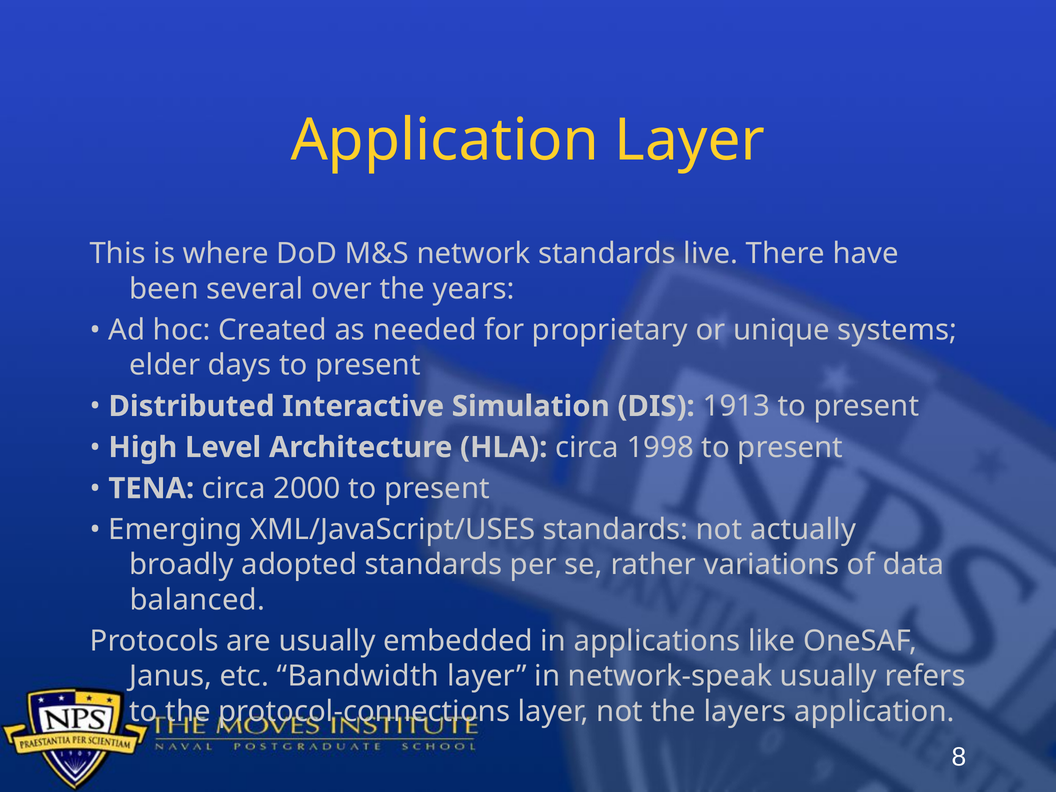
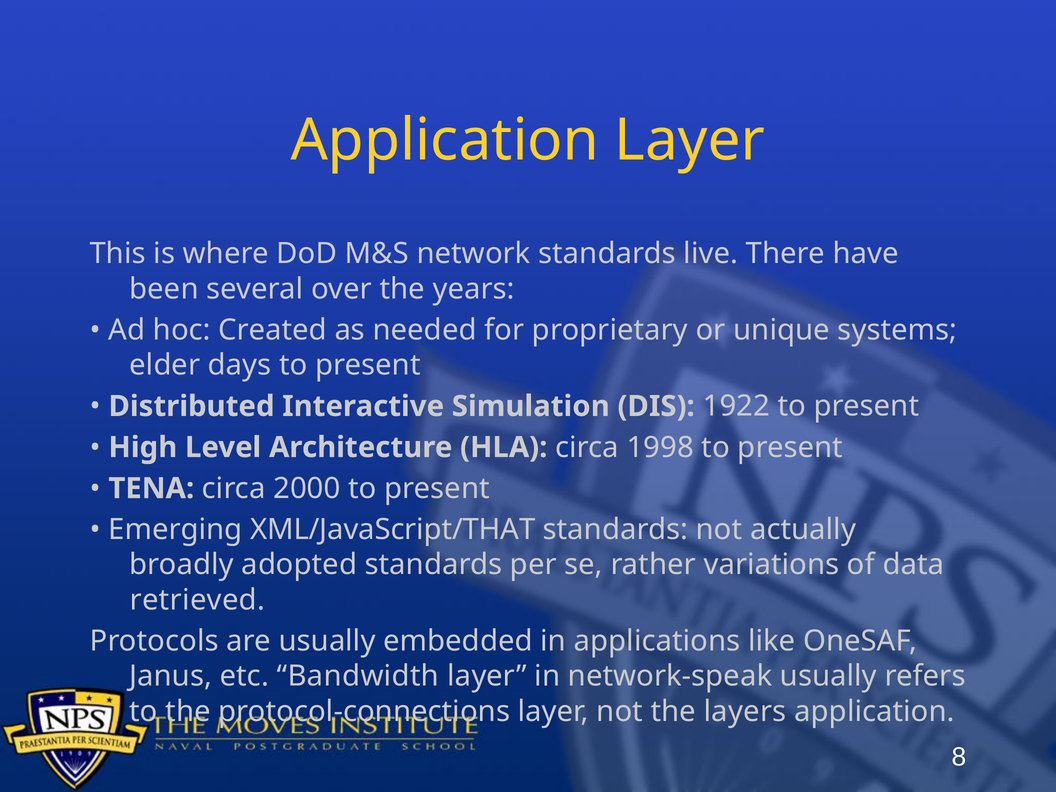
1913: 1913 -> 1922 (736, 406)
XML/JavaScript/USES: XML/JavaScript/USES -> XML/JavaScript/THAT (393, 530)
balanced: balanced -> retrieved (197, 600)
